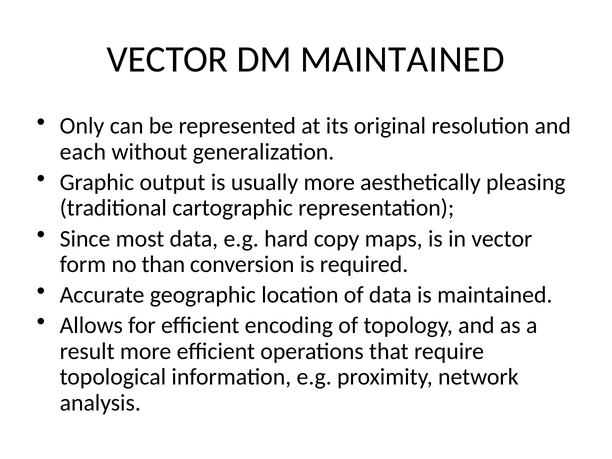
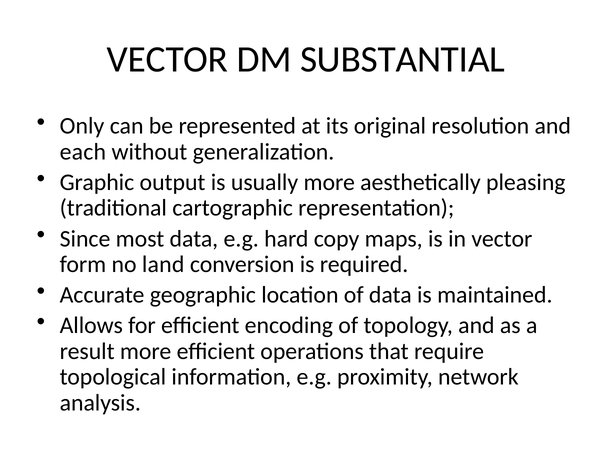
DM MAINTAINED: MAINTAINED -> SUBSTANTIAL (403, 59)
than: than -> land (163, 264)
